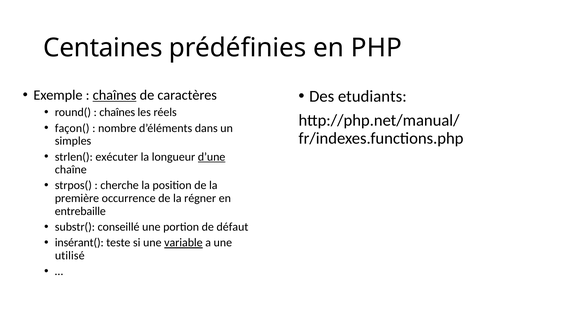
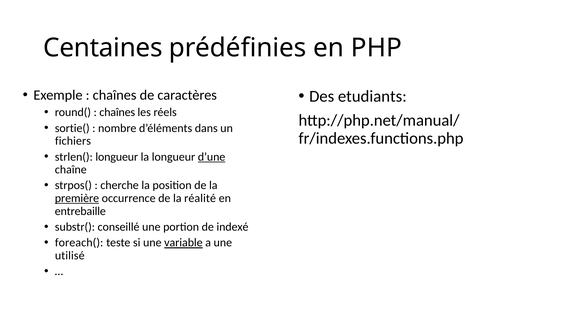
chaînes underline: present -> none (115, 95)
façon(: façon( -> sortie( (72, 128)
simples: simples -> fichiers (73, 141)
strlen( exécuter: exécuter -> longueur (117, 157)
première underline: none -> present (77, 198)
régner: régner -> réalité (200, 198)
défaut: défaut -> indexé (233, 227)
insérant(: insérant( -> foreach( (79, 242)
